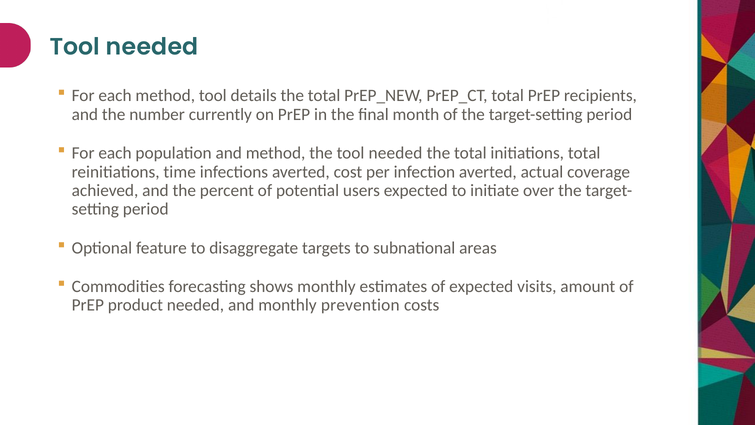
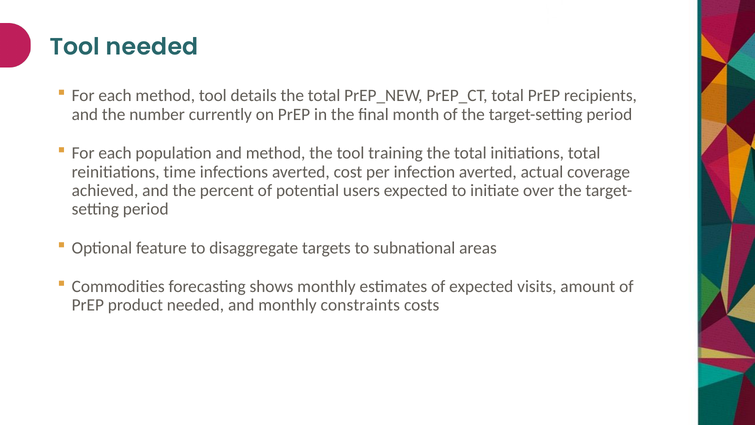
the tool needed: needed -> training (396, 153)
prevention: prevention -> constraints (360, 305)
